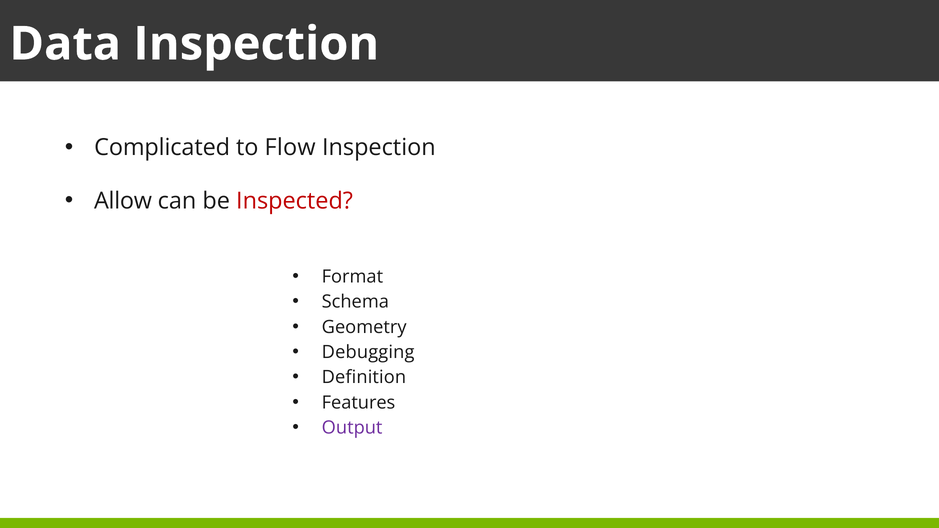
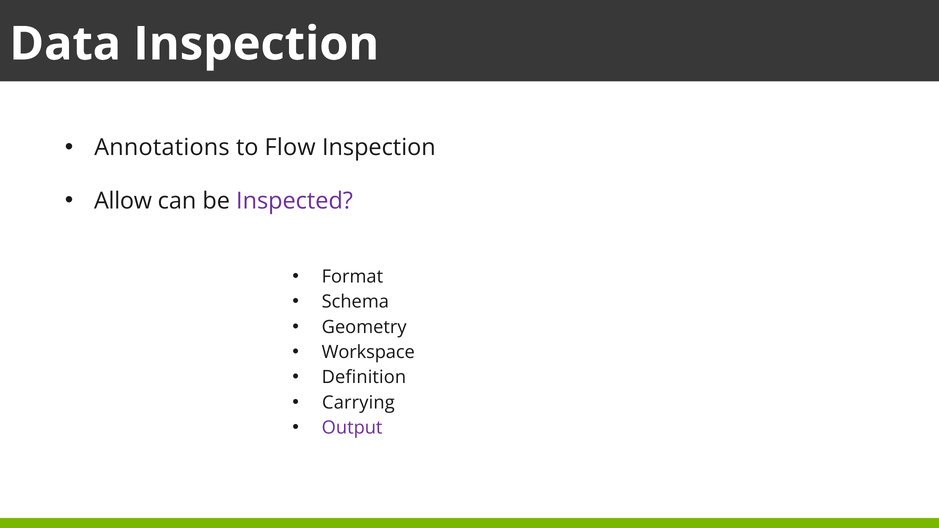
Complicated: Complicated -> Annotations (162, 148)
Inspected colour: red -> purple (295, 201)
Debugging: Debugging -> Workspace (368, 352)
Features: Features -> Carrying (358, 403)
